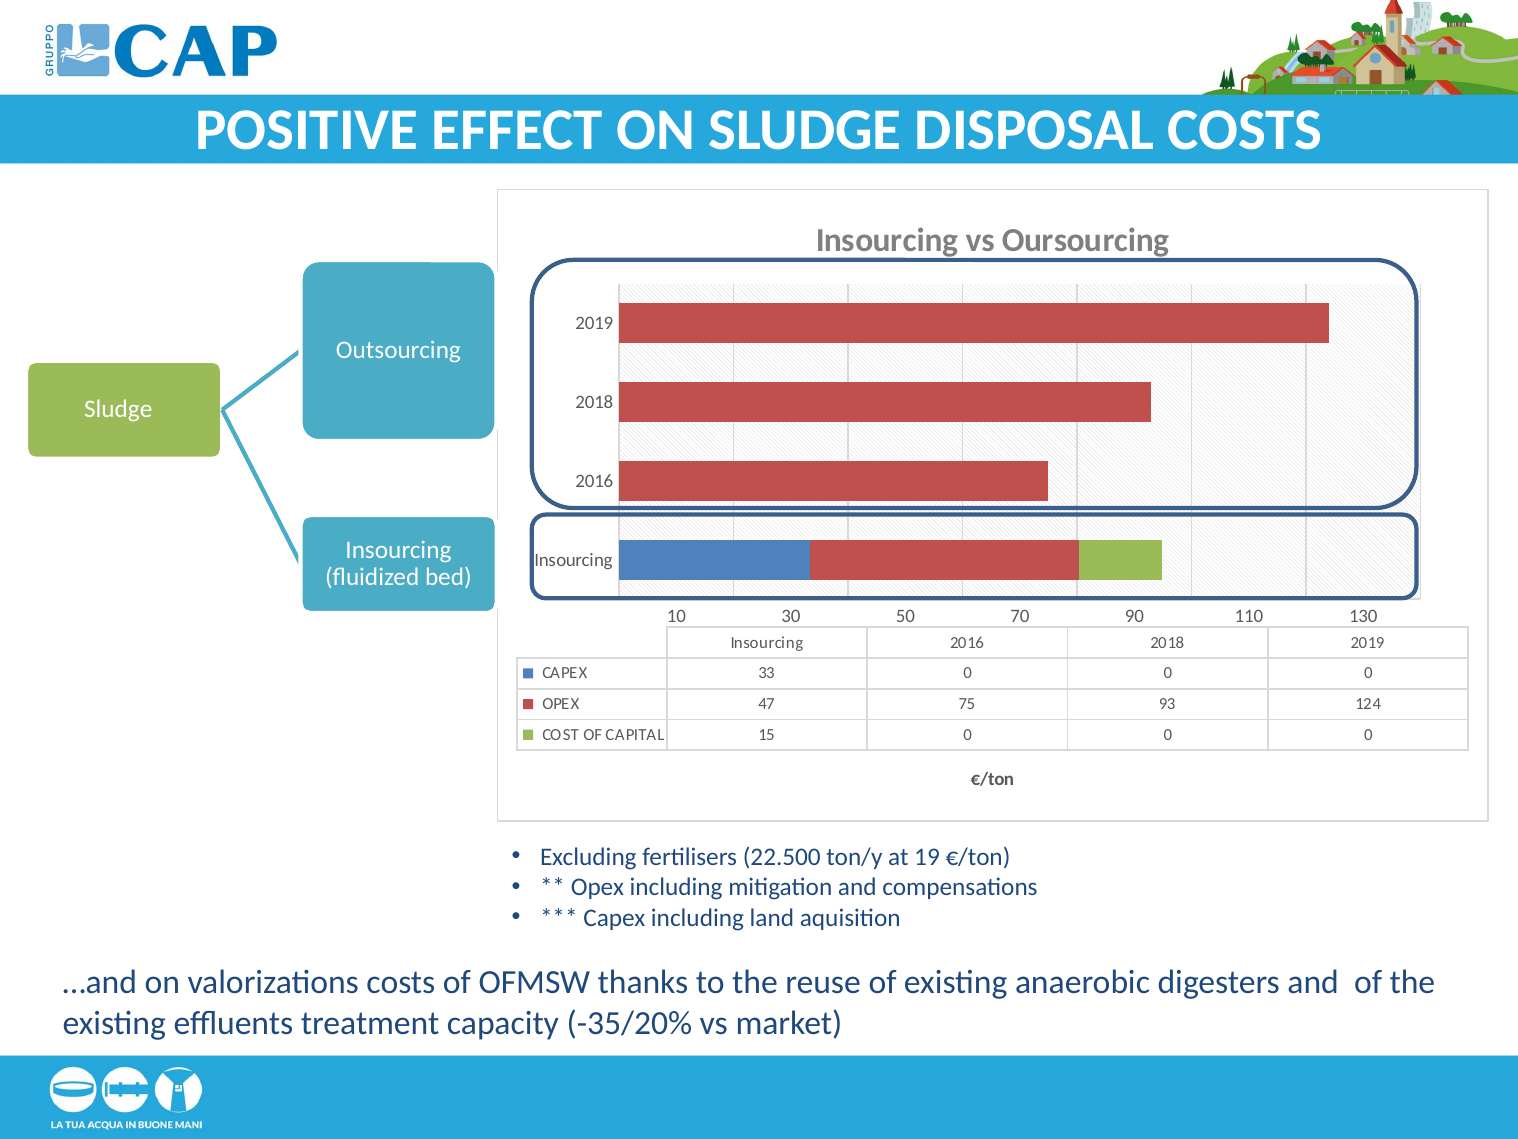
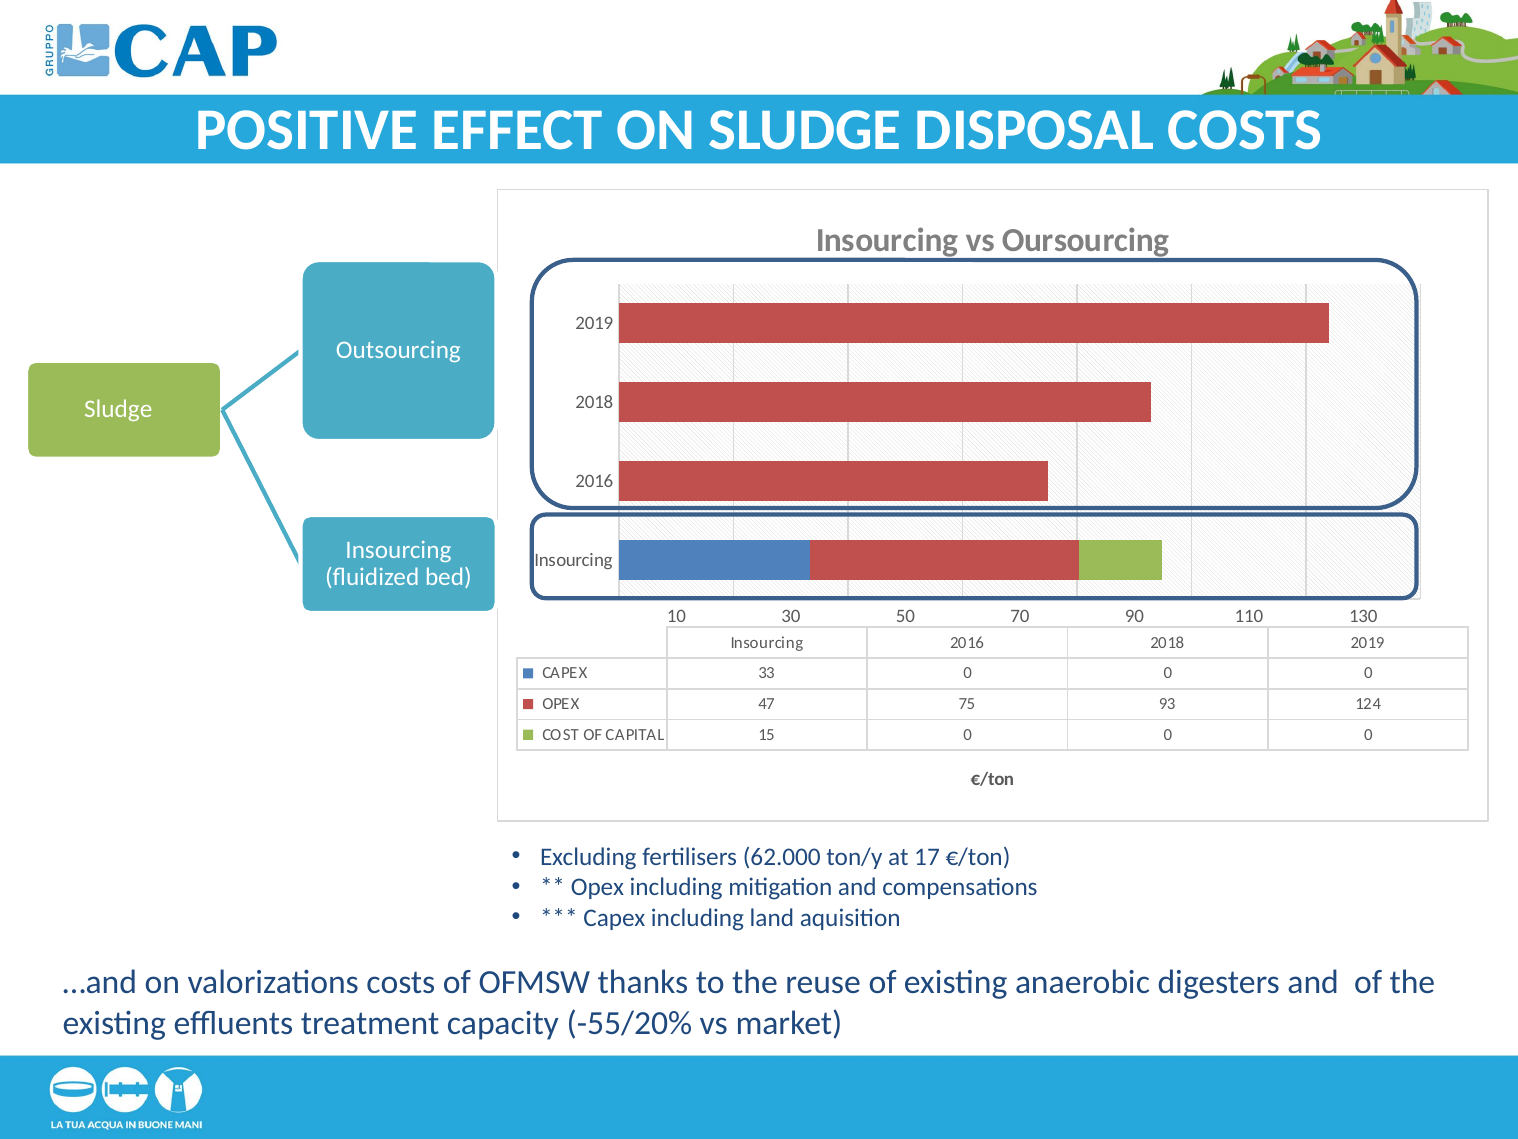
22.500: 22.500 -> 62.000 (782, 857)
19: 19 -> 17 (927, 857)
-35/20%: -35/20% -> -55/20% (629, 1023)
